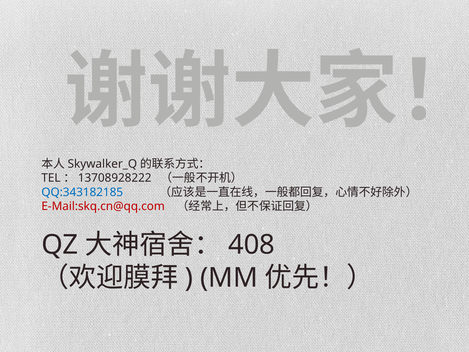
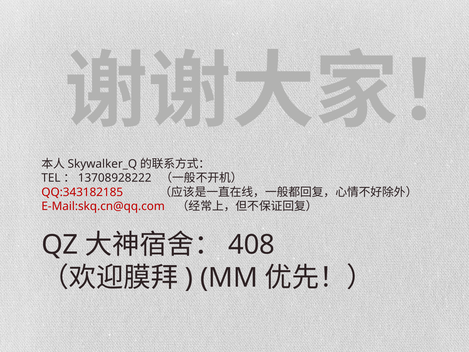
QQ:343182185 colour: blue -> red (82, 192)
